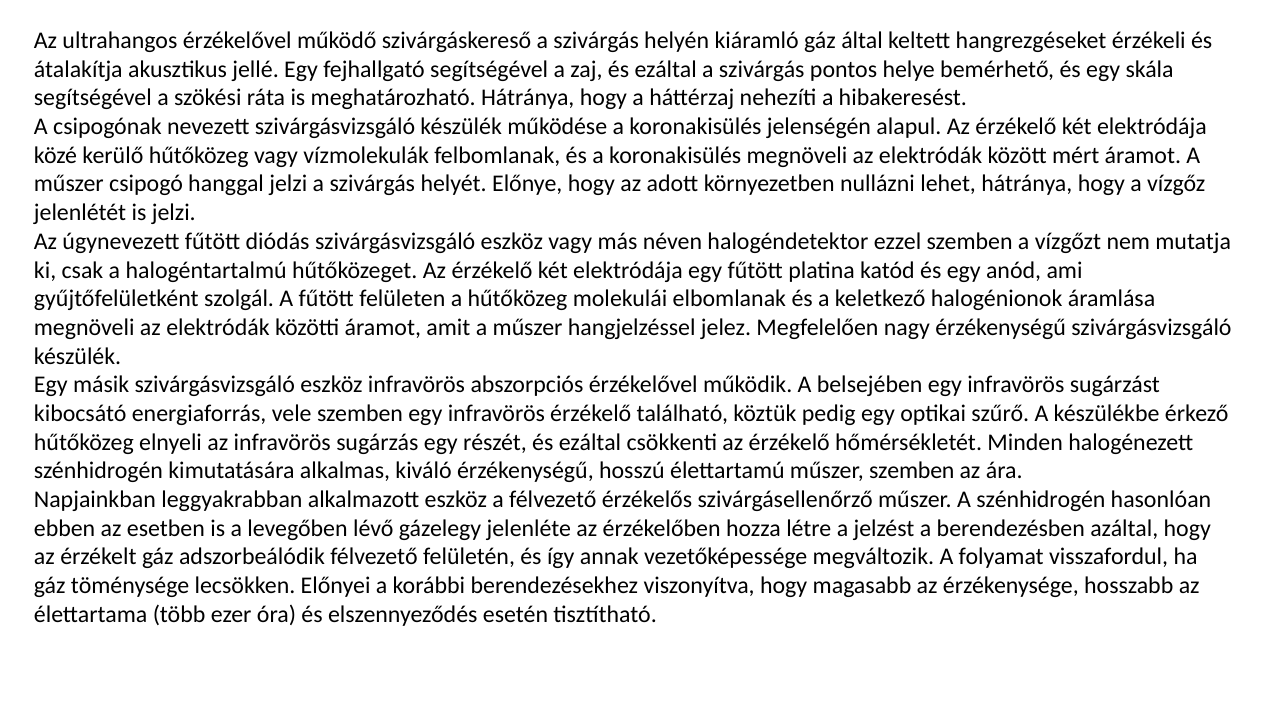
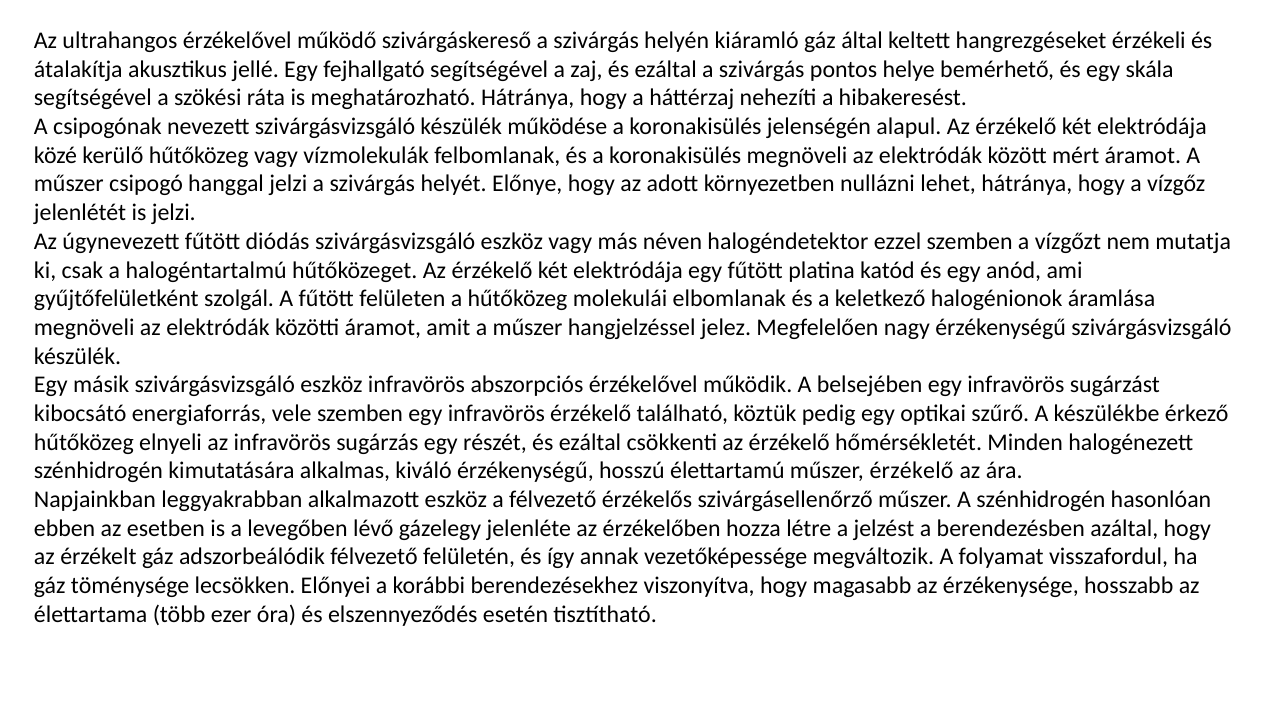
műszer szemben: szemben -> érzékelő (912, 471)
